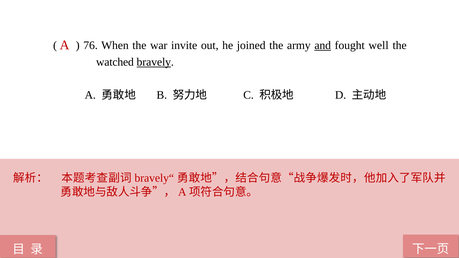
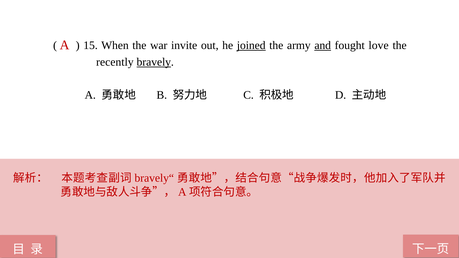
76: 76 -> 15 (91, 45)
joined underline: none -> present (251, 45)
well: well -> love (379, 45)
watched: watched -> recently (115, 62)
